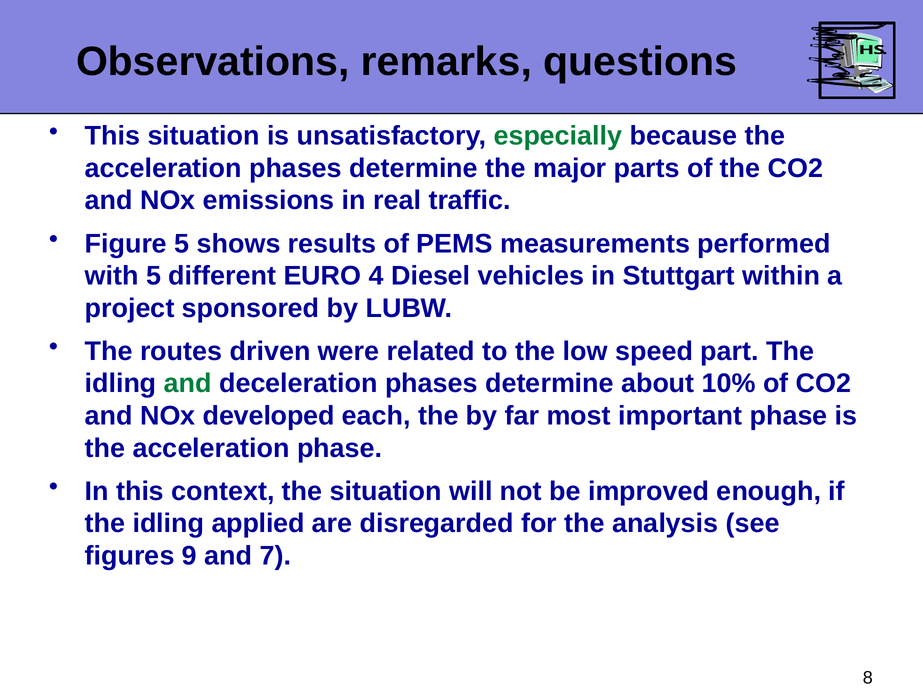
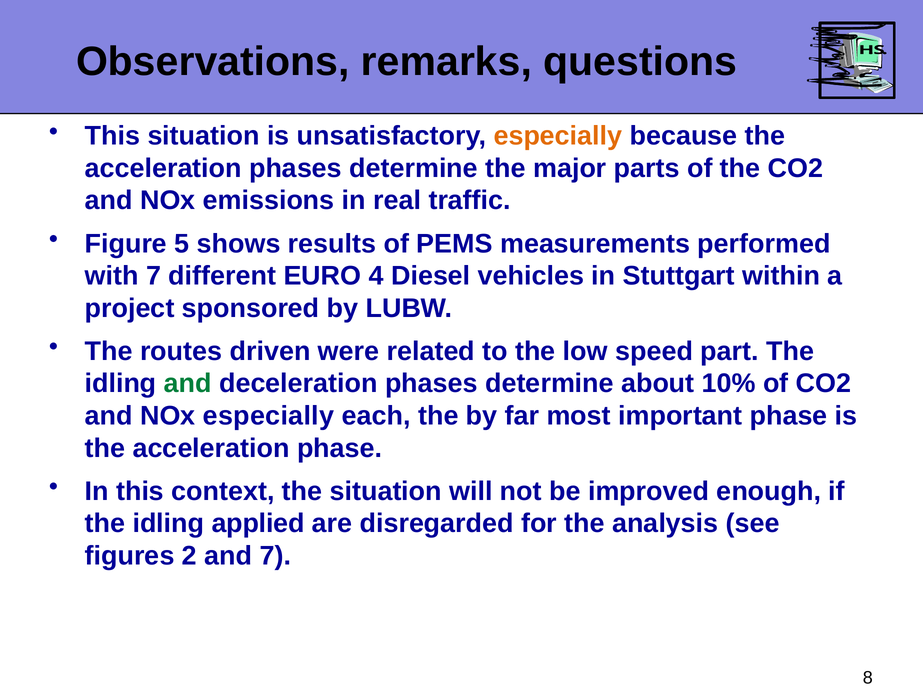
especially colour: green -> orange (558, 136)
with 5: 5 -> 7 (154, 276)
NOx developed: developed -> especially (268, 416)
9: 9 -> 2 (189, 556)
